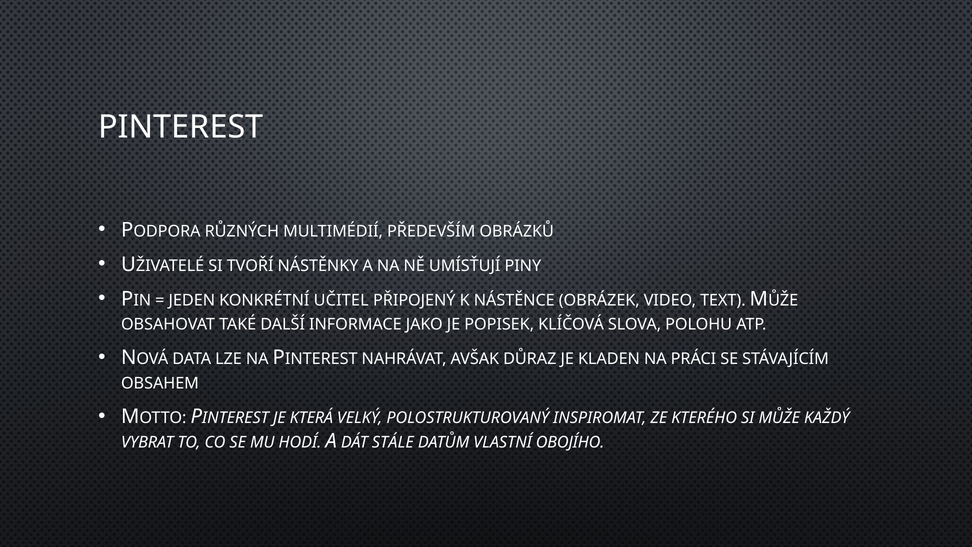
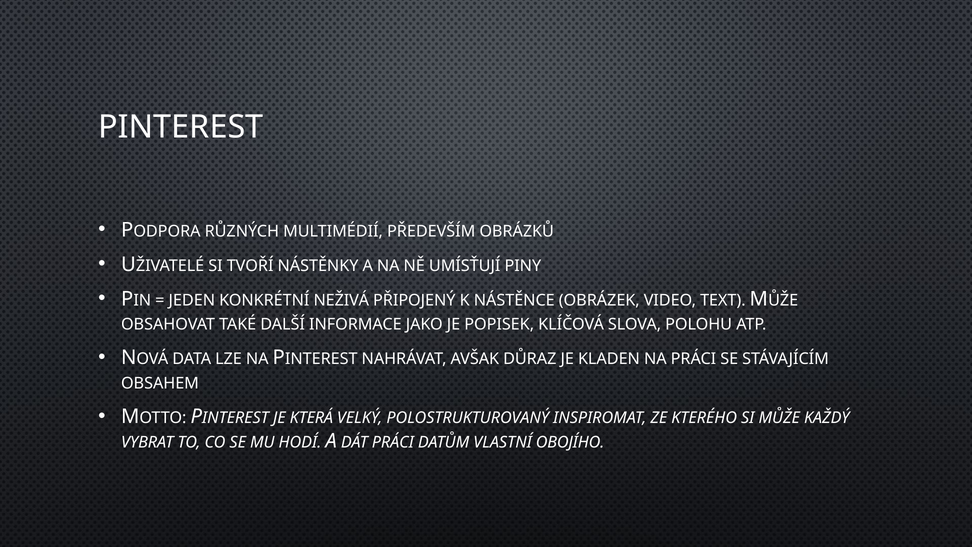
UČITEL: UČITEL -> NEŽIVÁ (341, 300)
DÁT STÁLE: STÁLE -> PRÁCI (393, 442)
